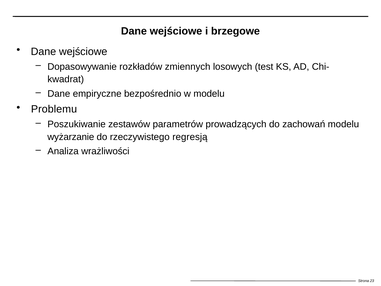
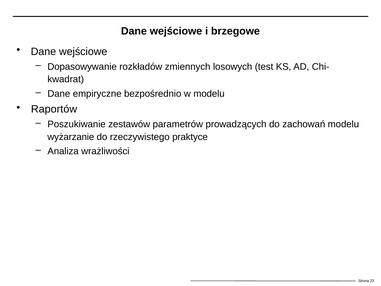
Problemu: Problemu -> Raportów (54, 109)
regresją: regresją -> praktyce (190, 137)
